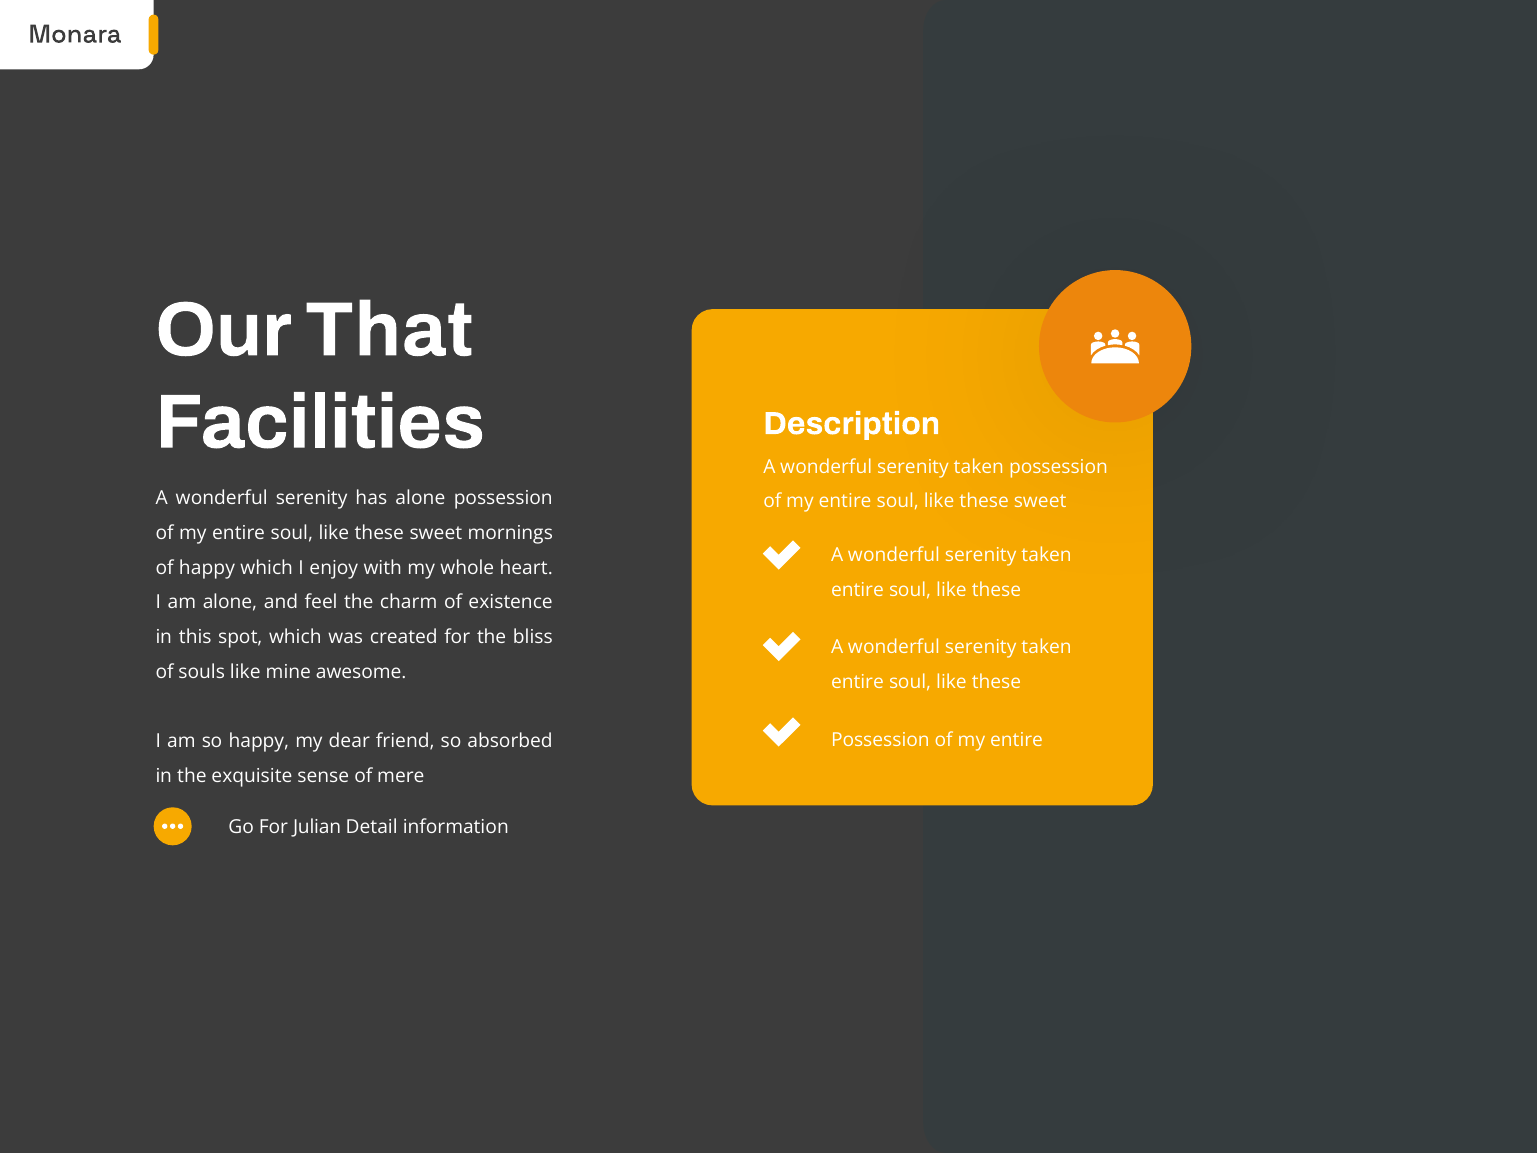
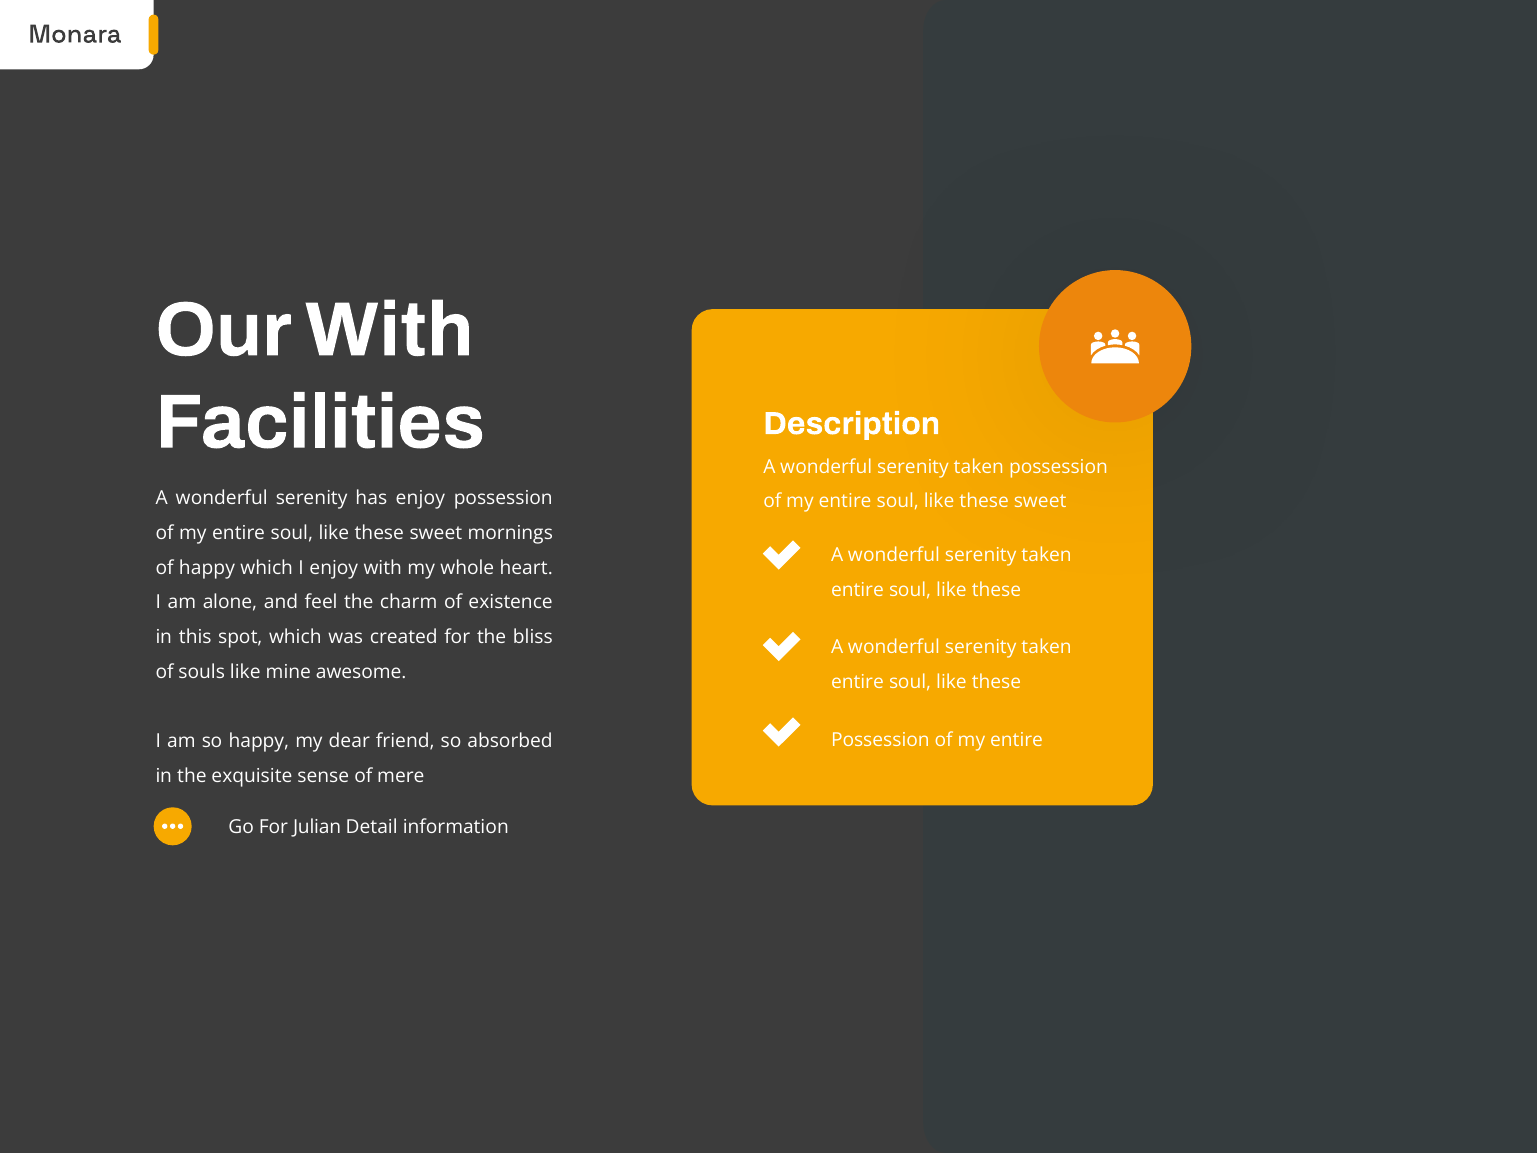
Our That: That -> With (389, 330)
has alone: alone -> enjoy (420, 498)
